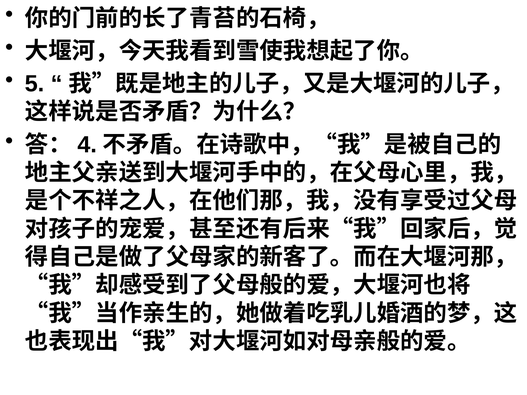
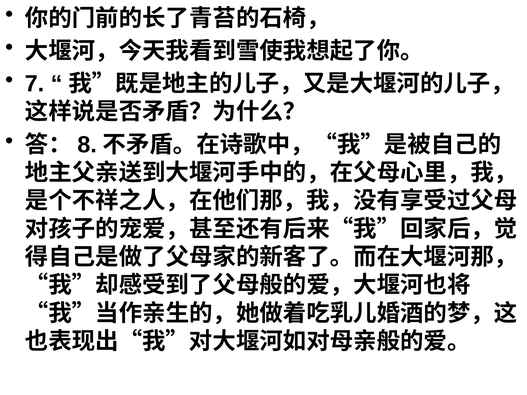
5: 5 -> 7 (35, 84)
4: 4 -> 8 (87, 145)
